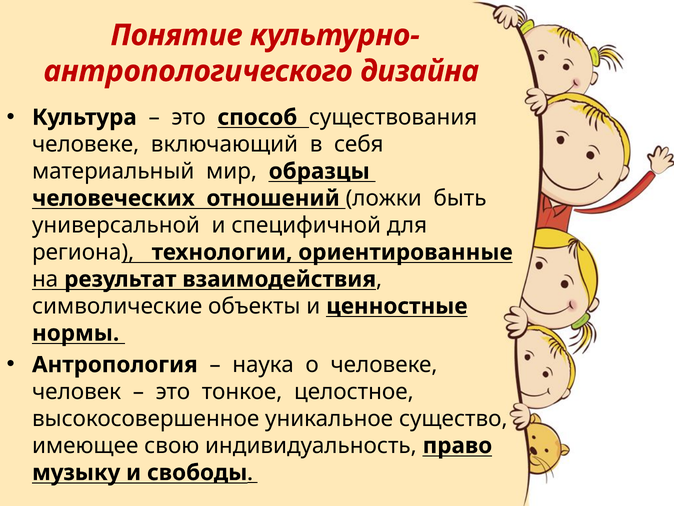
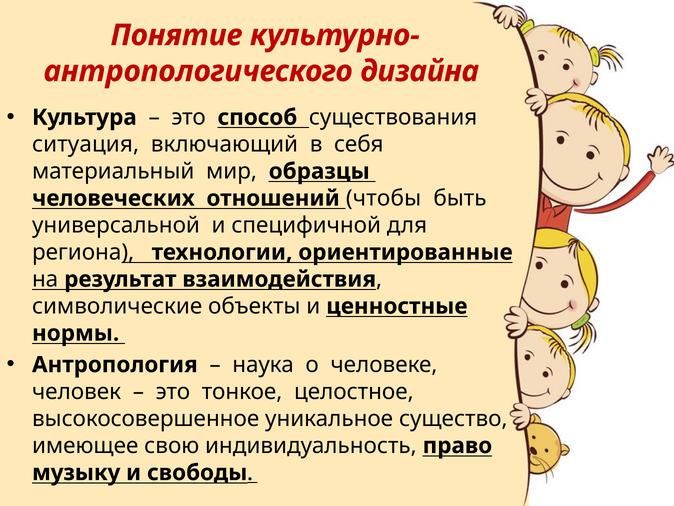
человеке: человеке -> ситуация (86, 144)
ложки: ложки -> чтобы (384, 198)
